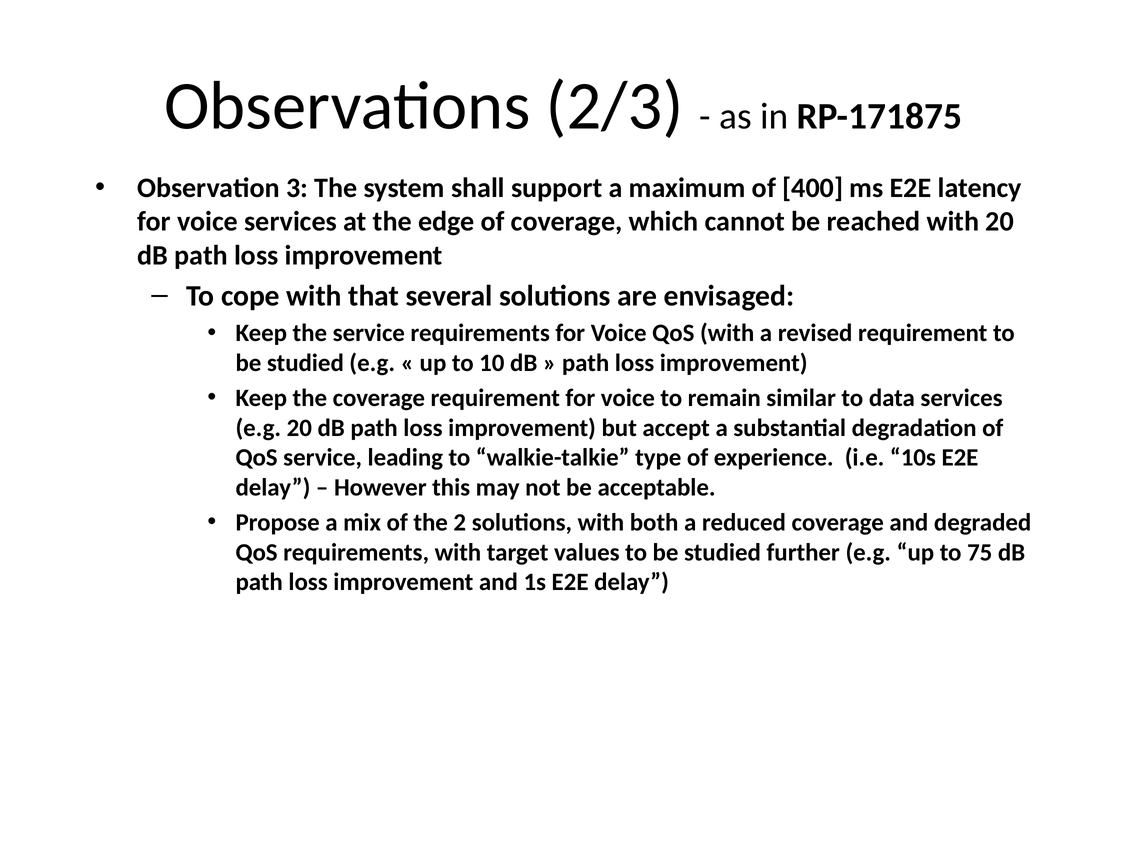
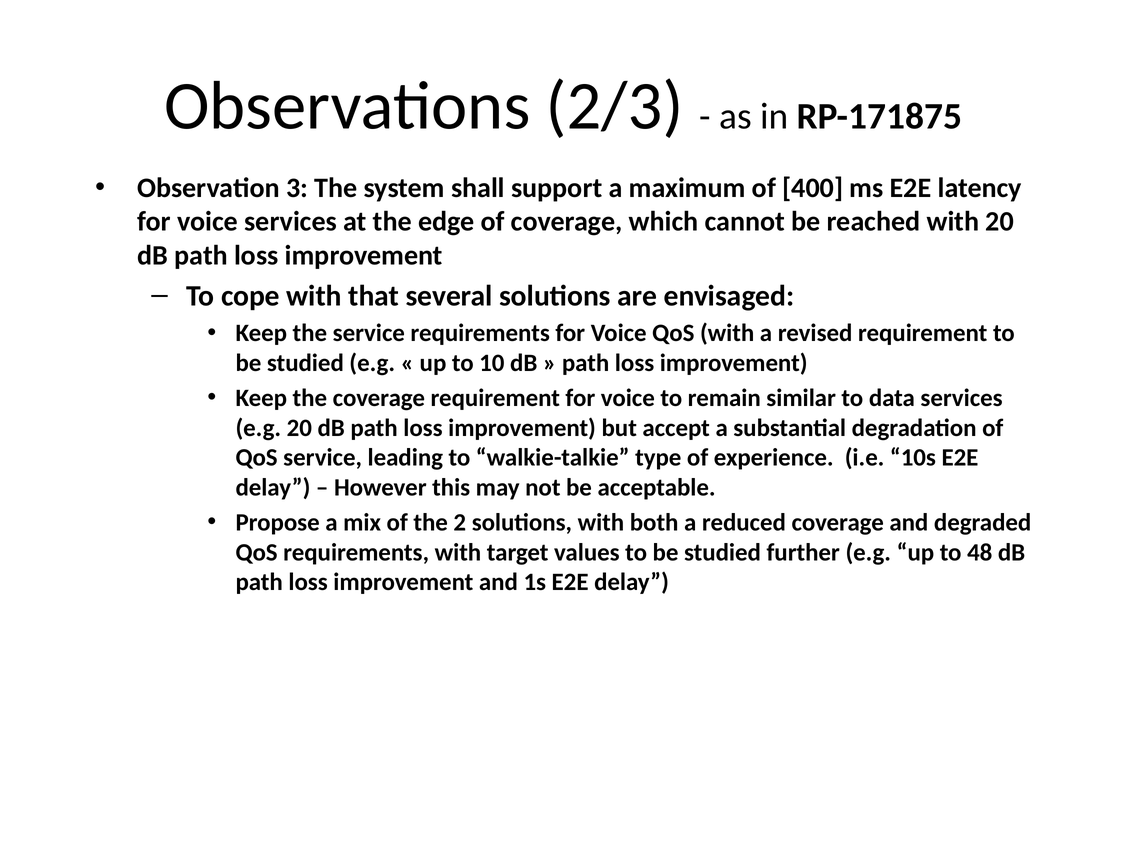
75: 75 -> 48 (980, 553)
